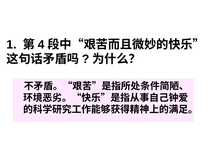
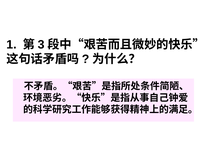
4: 4 -> 3 (41, 44)
